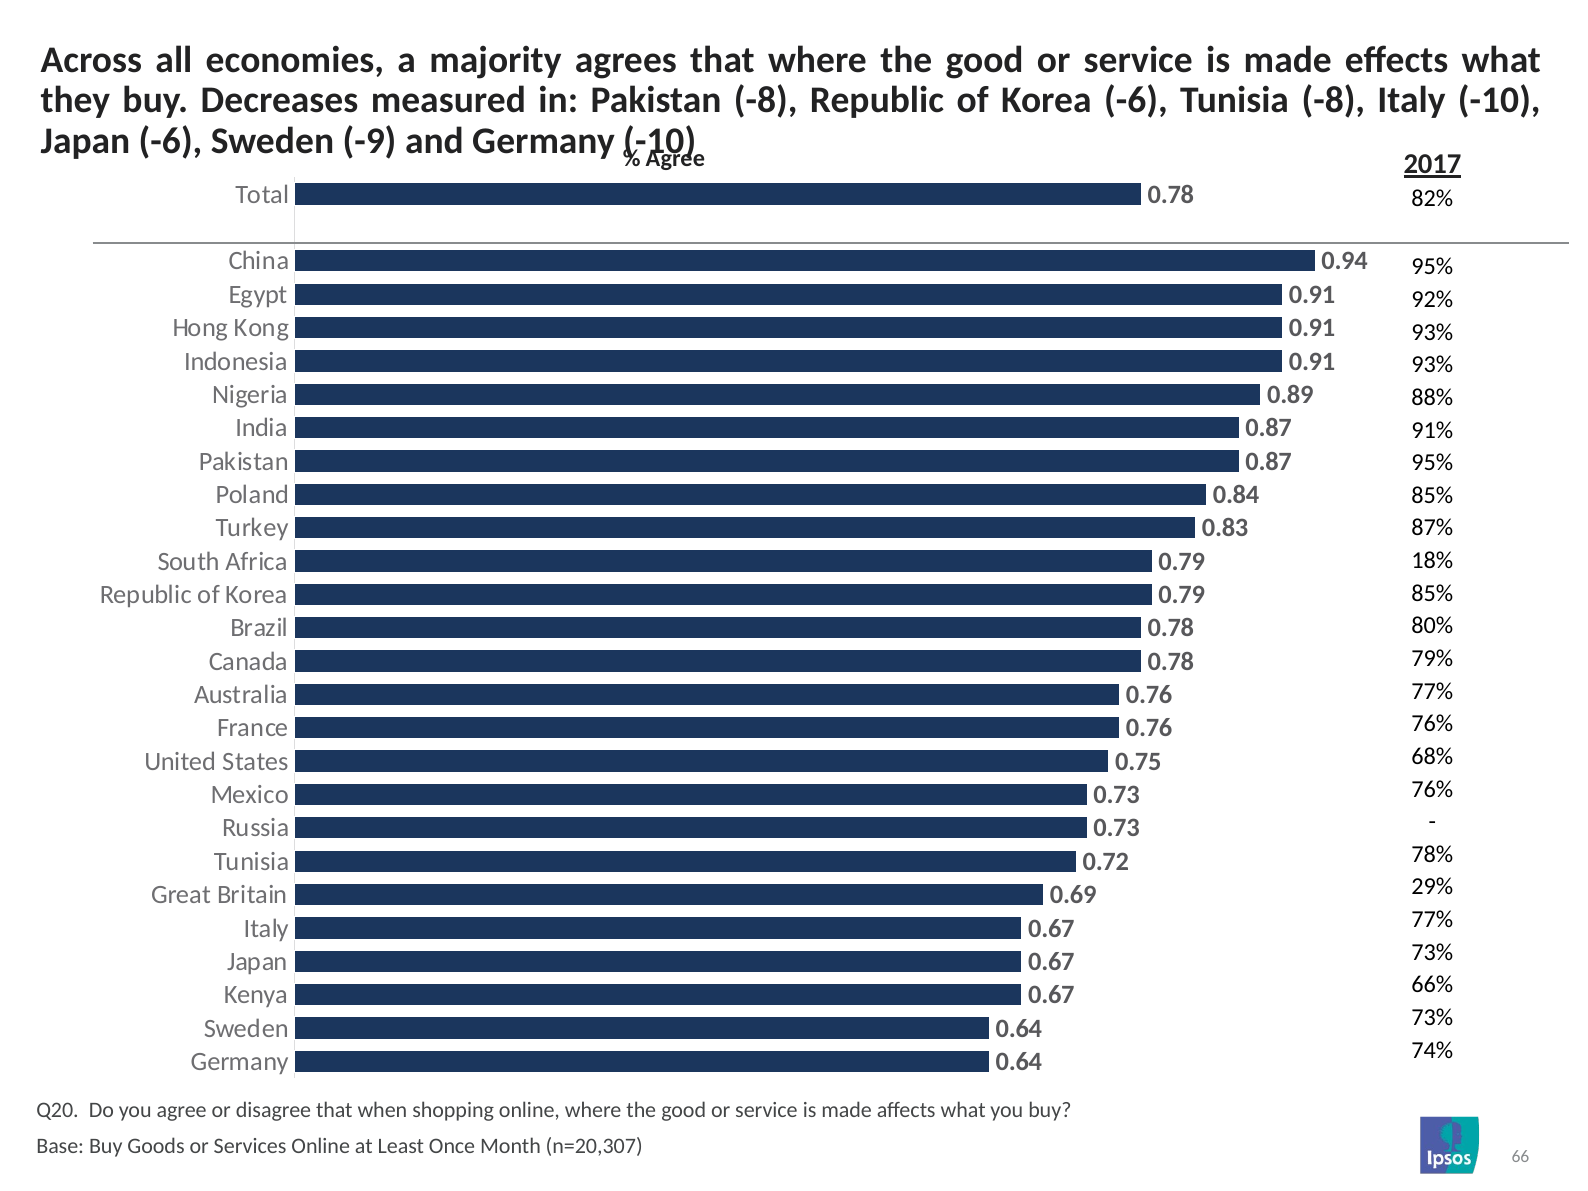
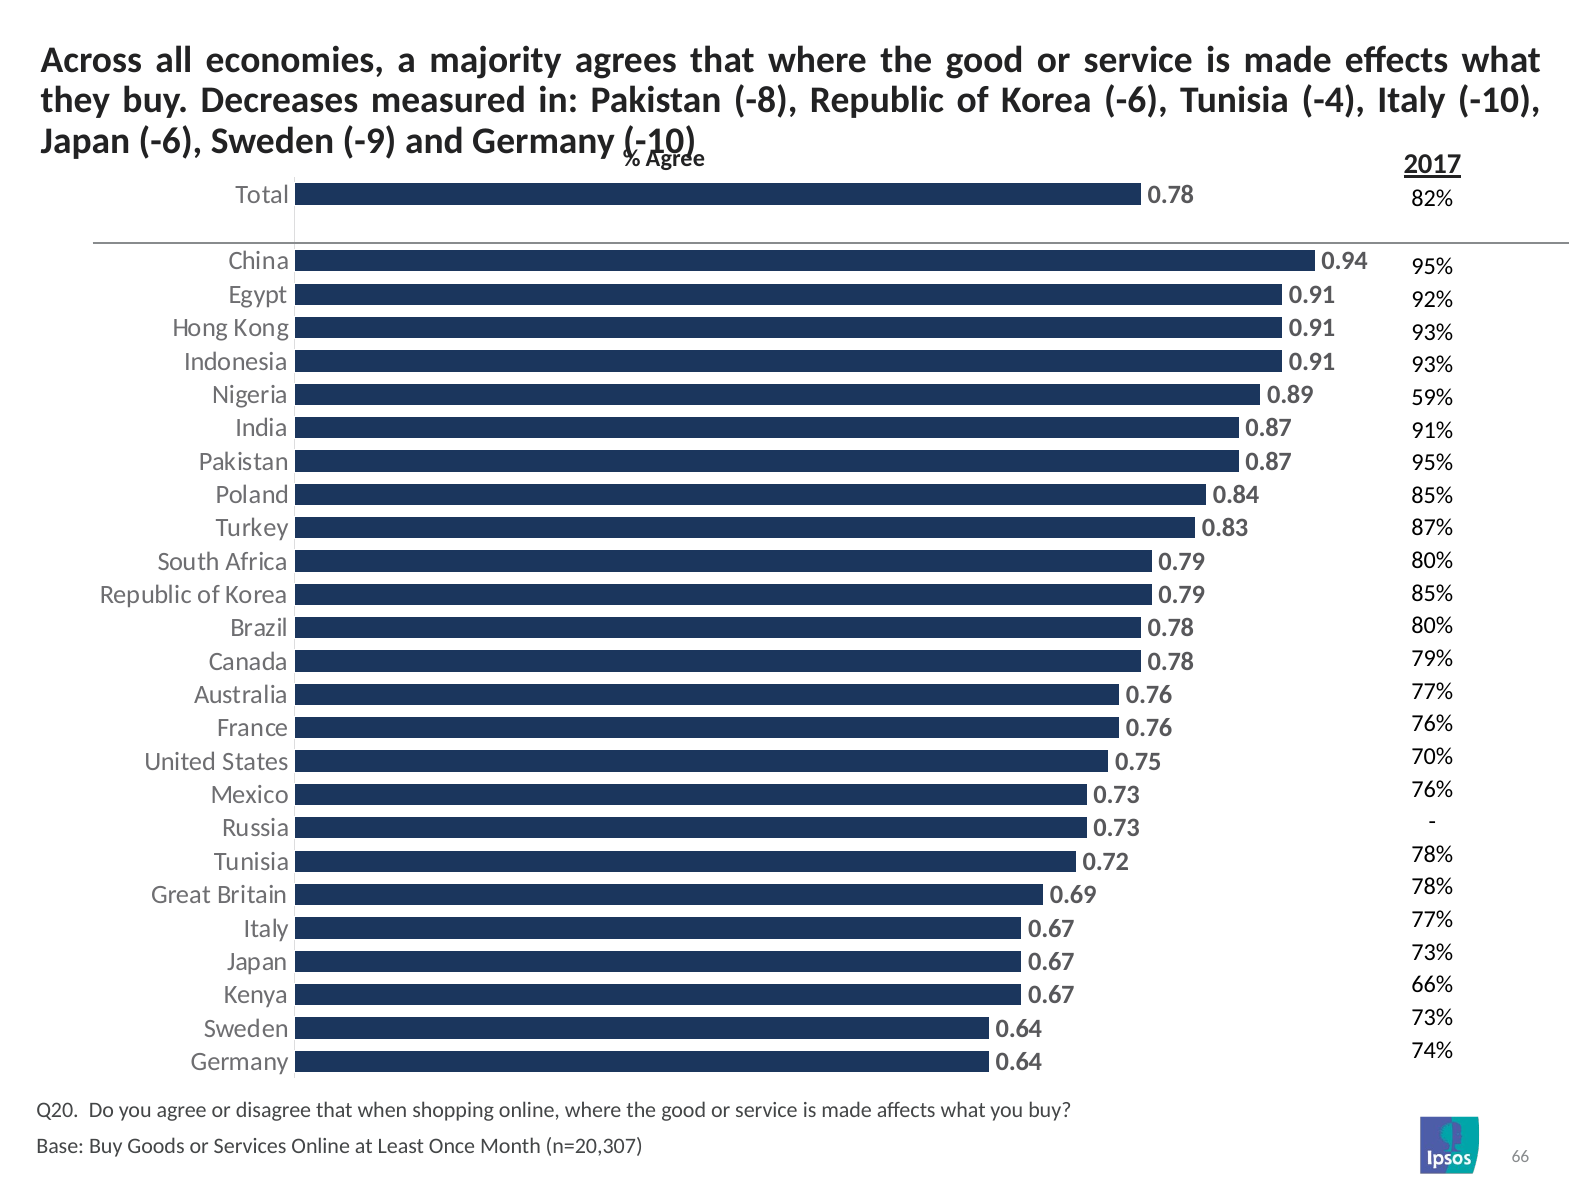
Tunisia -8: -8 -> -4 (1333, 100)
88%: 88% -> 59% (1432, 397)
18%: 18% -> 80% (1432, 561)
68%: 68% -> 70% (1432, 756)
29%: 29% -> 78% (1432, 887)
